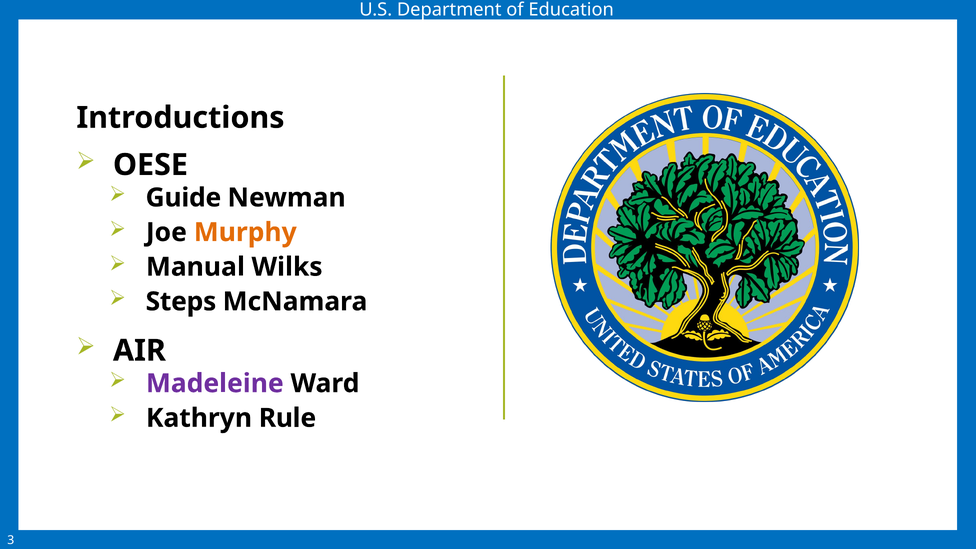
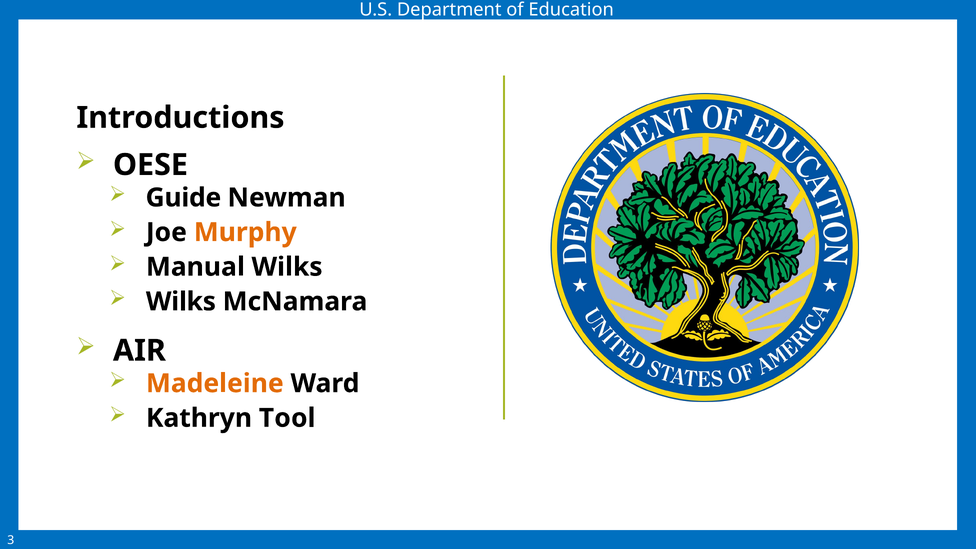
Steps: Steps -> Wilks (181, 302)
Madeleine colour: purple -> orange (215, 383)
Rule: Rule -> Tool (287, 418)
